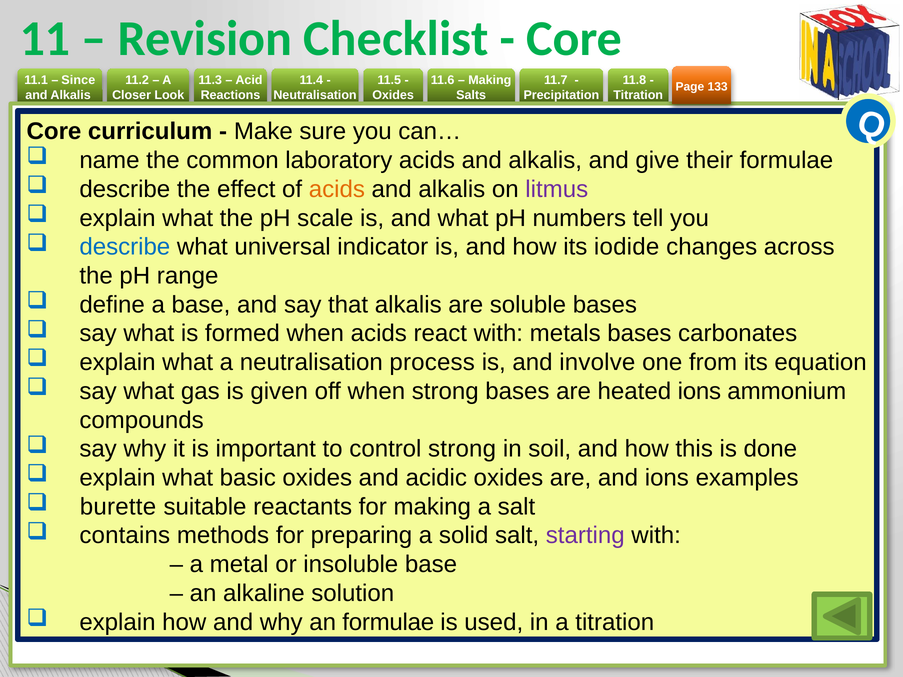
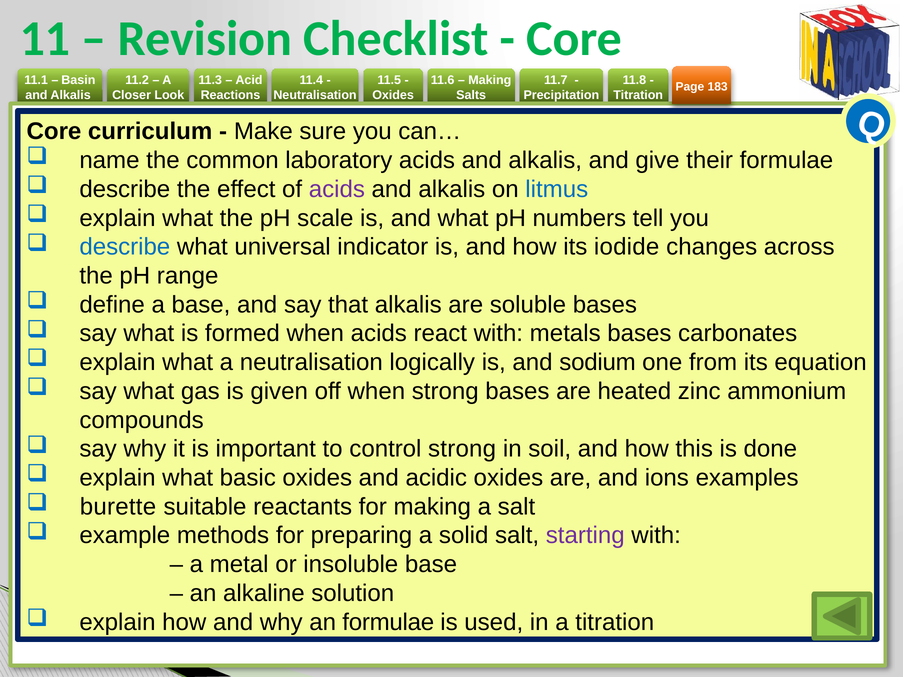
Since: Since -> Basin (78, 80)
133: 133 -> 183 (718, 87)
acids colour: orange -> purple (337, 189)
litmus colour: purple -> blue (557, 189)
process: process -> logically (432, 363)
involve: involve -> sodium (598, 363)
heated ions: ions -> zinc (699, 391)
contains: contains -> example (125, 536)
